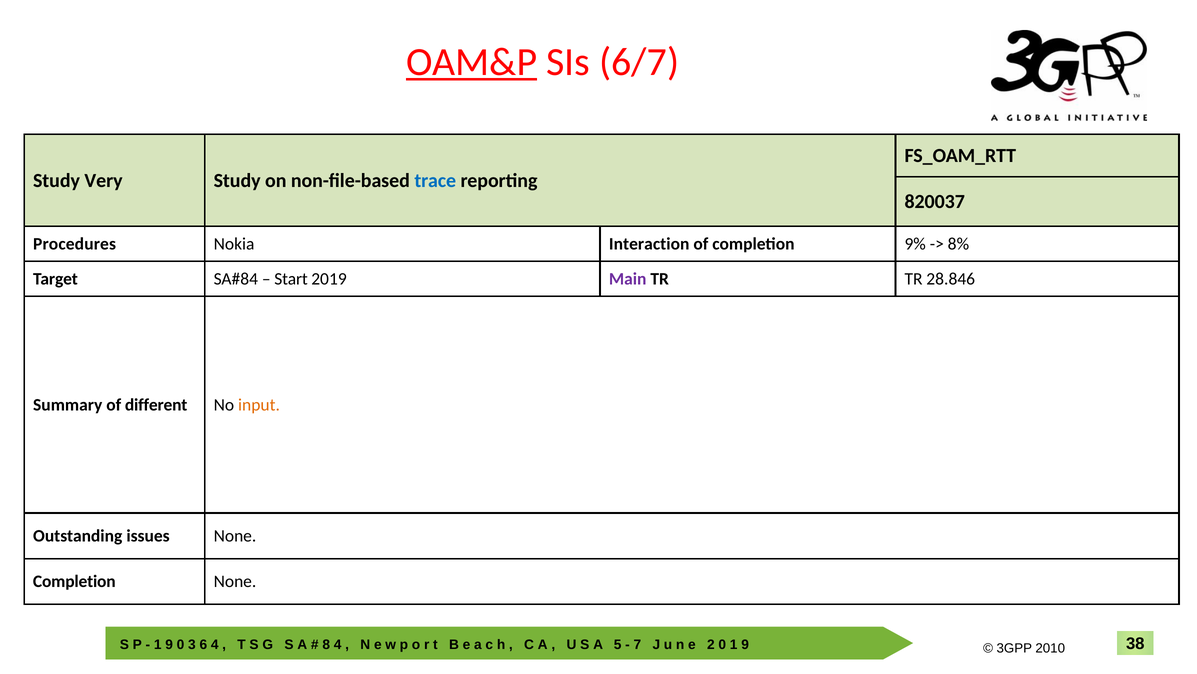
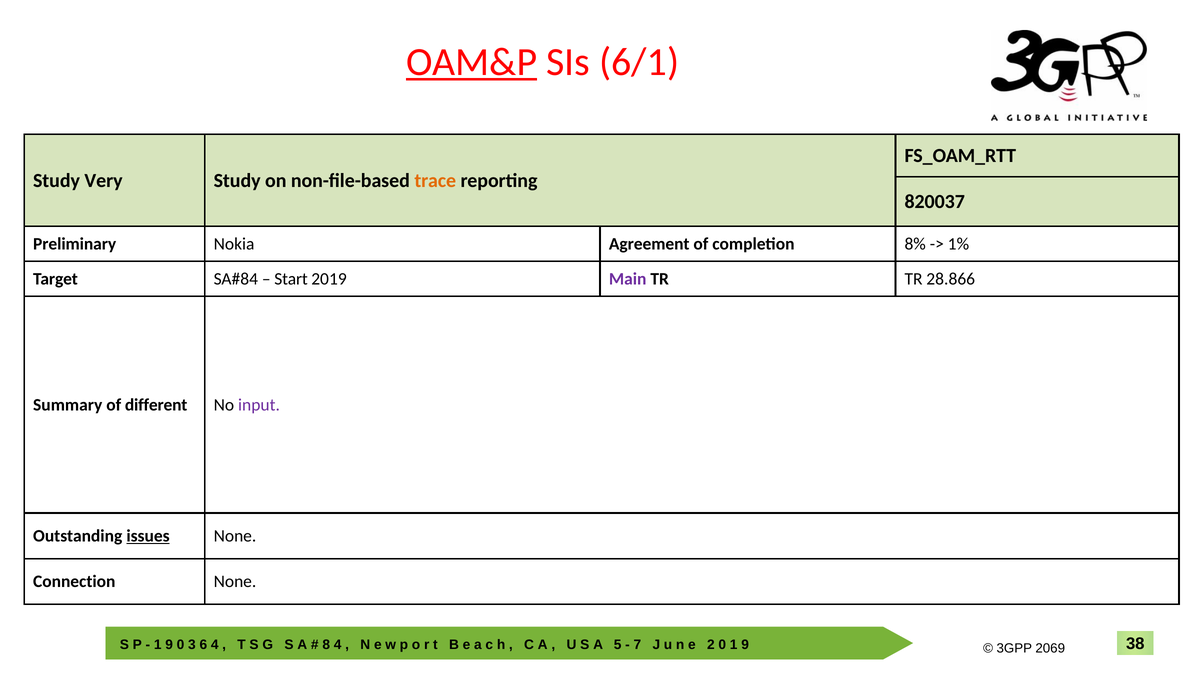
6/7: 6/7 -> 6/1 (639, 62)
trace colour: blue -> orange (435, 180)
Procedures: Procedures -> Preliminary (75, 244)
Interaction: Interaction -> Agreement (649, 244)
9%: 9% -> 8% (915, 244)
8%: 8% -> 1% (958, 244)
28.846: 28.846 -> 28.866 (951, 279)
input colour: orange -> purple (259, 404)
issues underline: none -> present (148, 535)
Completion: Completion -> Connection (74, 581)
2010: 2010 -> 2069 (1050, 648)
